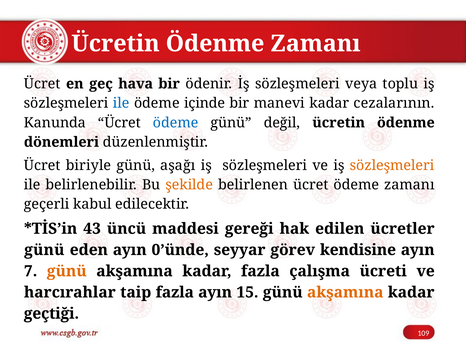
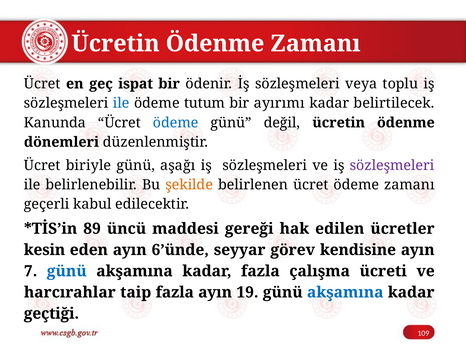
hava: hava -> ispat (136, 84)
içinde: içinde -> tutum (205, 103)
manevi: manevi -> ayırımı (279, 103)
cezalarının: cezalarının -> belirtilecek (394, 103)
sözleşmeleri colour: orange -> purple (392, 166)
43: 43 -> 89 (92, 229)
günü: günü -> kesin (44, 250)
0’ünde: 0’ünde -> 6’ünde (180, 250)
günü colour: orange -> blue (67, 272)
15: 15 -> 19 (247, 293)
akşamına colour: orange -> blue (345, 293)
